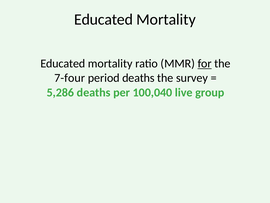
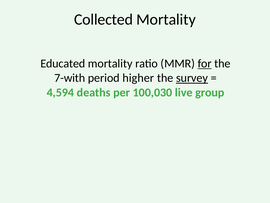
Educated: Educated -> Collected (103, 19)
7-four: 7-four -> 7-with (70, 78)
period deaths: deaths -> higher (138, 78)
survey underline: none -> present (192, 78)
5,286: 5,286 -> 4,594 (60, 92)
100,040: 100,040 -> 100,030 (152, 92)
